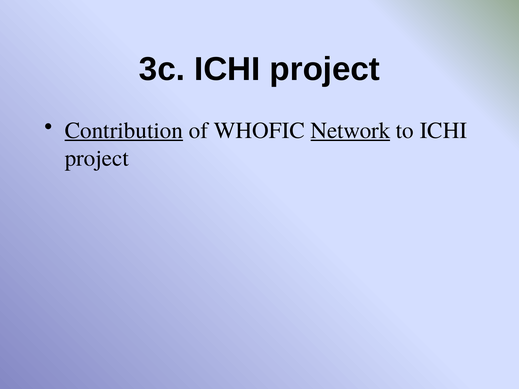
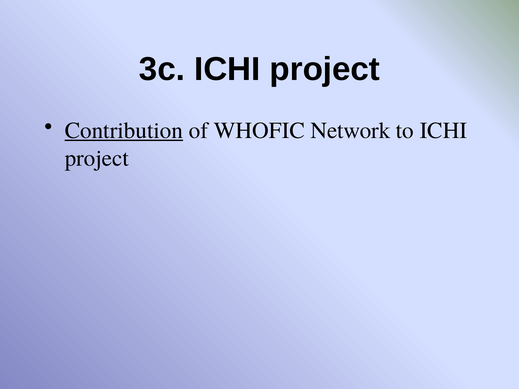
Network underline: present -> none (350, 131)
